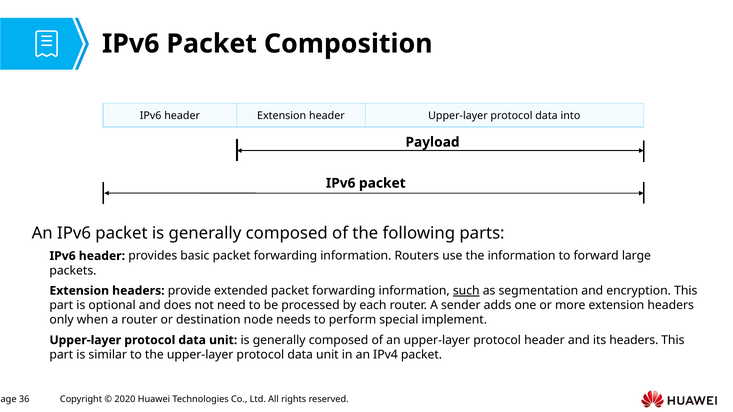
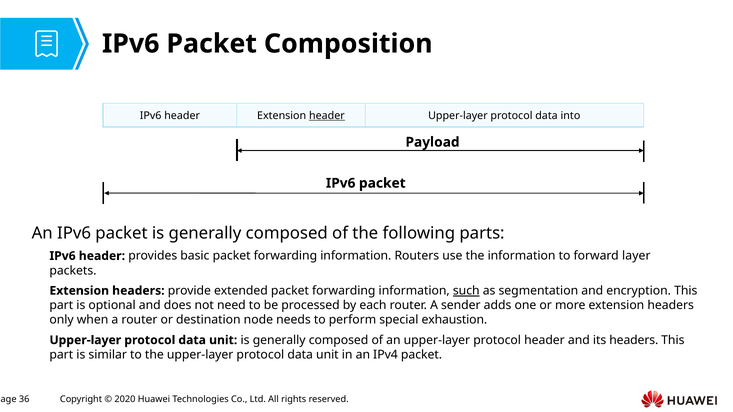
header underline: none -> present (327, 116)
large: large -> layer (636, 256)
implement: implement -> exhaustion (454, 320)
